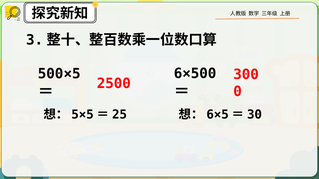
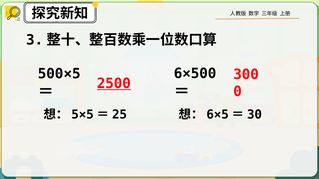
2500 underline: none -> present (114, 84)
